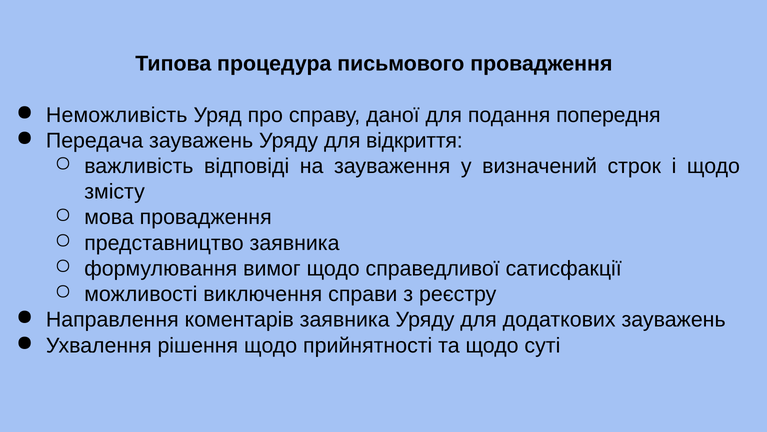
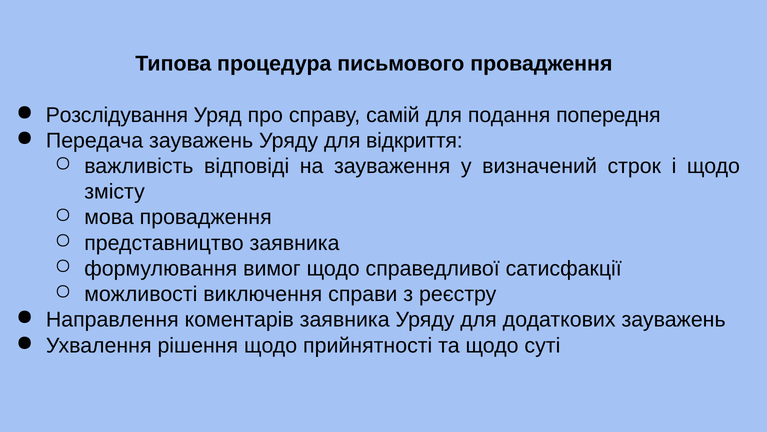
Неможливість: Неможливість -> Розслідування (117, 115)
даної: даної -> самій (393, 115)
